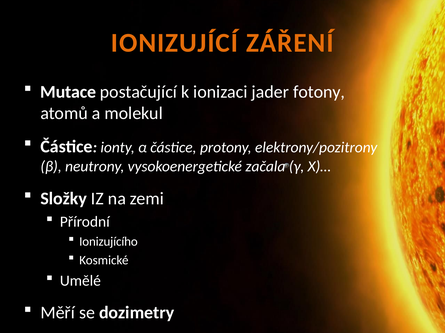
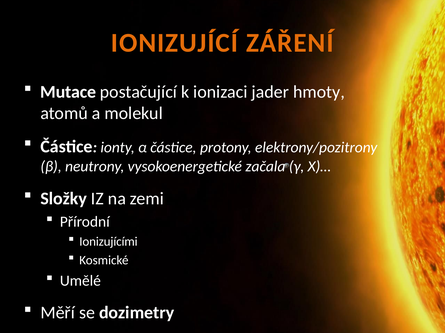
fotony: fotony -> hmoty (319, 92)
Ionizujícího: Ionizujícího -> Ionizujícími (108, 242)
